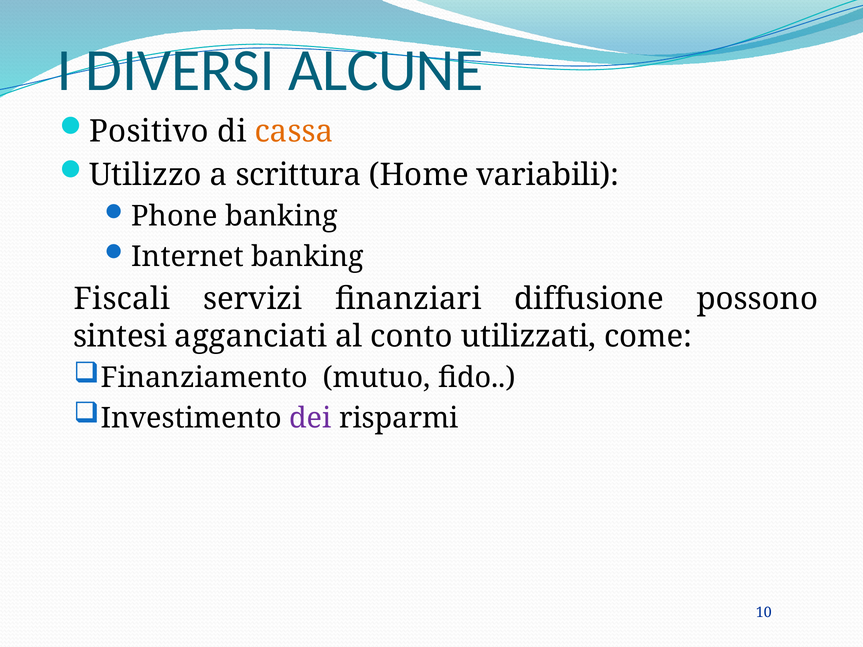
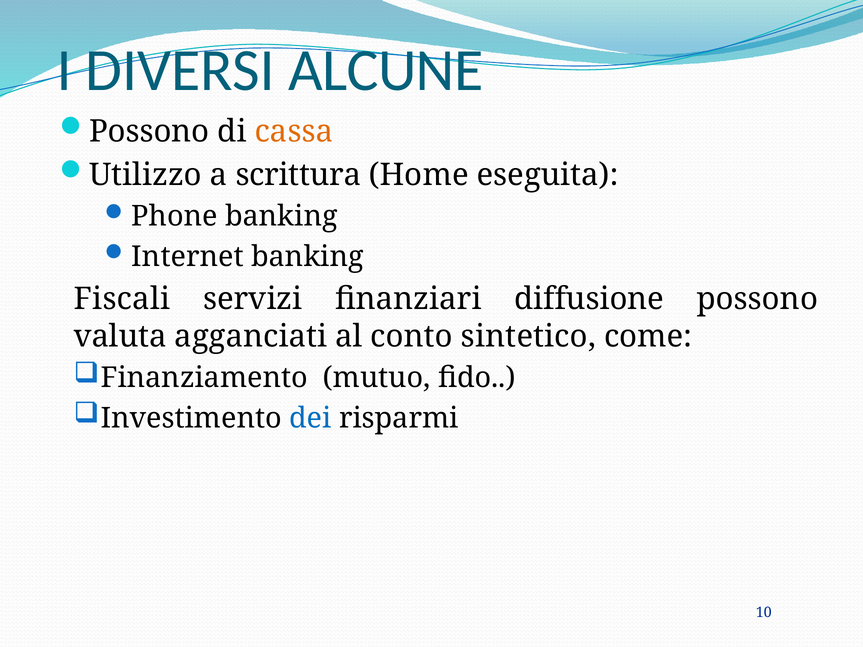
Positivo: Positivo -> Possono (149, 131)
variabili: variabili -> eseguita (548, 175)
sintesi: sintesi -> valuta (120, 336)
utilizzati: utilizzati -> sintetico (528, 336)
dei colour: purple -> blue (310, 418)
